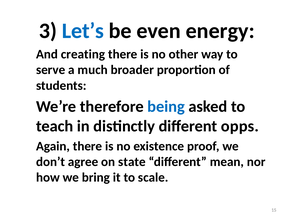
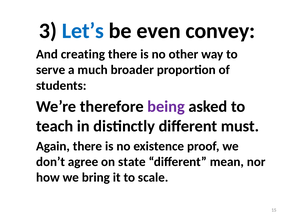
energy: energy -> convey (220, 31)
being colour: blue -> purple (166, 107)
opps: opps -> must (240, 126)
